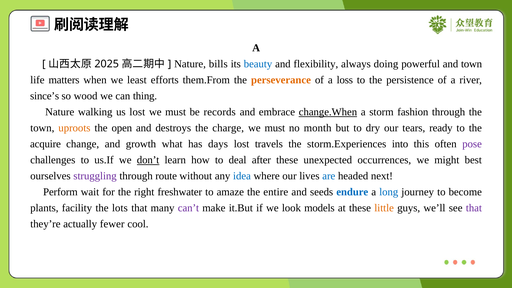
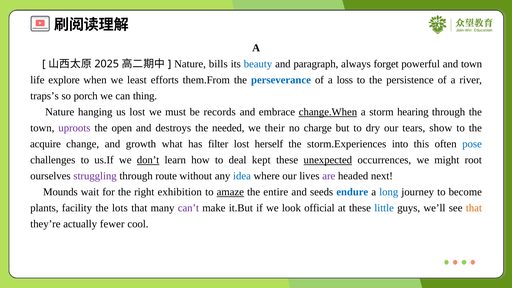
flexibility: flexibility -> paragraph (316, 64)
doing: doing -> forget (386, 64)
matters: matters -> explore (64, 80)
perseverance colour: orange -> blue (281, 80)
since’s: since’s -> traps’s (45, 96)
wood: wood -> porch (86, 96)
walking: walking -> hanging (95, 112)
fashion: fashion -> hearing (413, 112)
uproots colour: orange -> purple (74, 128)
charge: charge -> needed (228, 128)
must: must -> their (275, 128)
month: month -> charge (318, 128)
ready: ready -> show (441, 128)
days: days -> filter (218, 144)
travels: travels -> herself (269, 144)
pose colour: purple -> blue (472, 144)
after: after -> kept (261, 160)
unexpected underline: none -> present (328, 160)
best: best -> root (473, 160)
are colour: blue -> purple (329, 176)
Perform: Perform -> Mounds (60, 192)
freshwater: freshwater -> exhibition (180, 192)
amaze underline: none -> present (230, 192)
models: models -> official (319, 208)
little colour: orange -> blue (384, 208)
that colour: purple -> orange (474, 208)
